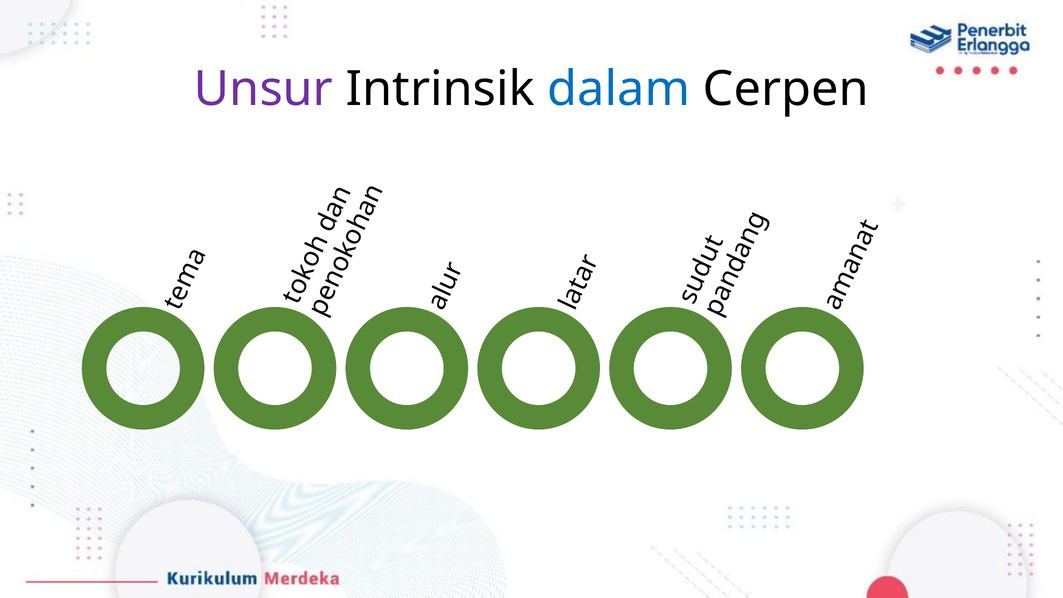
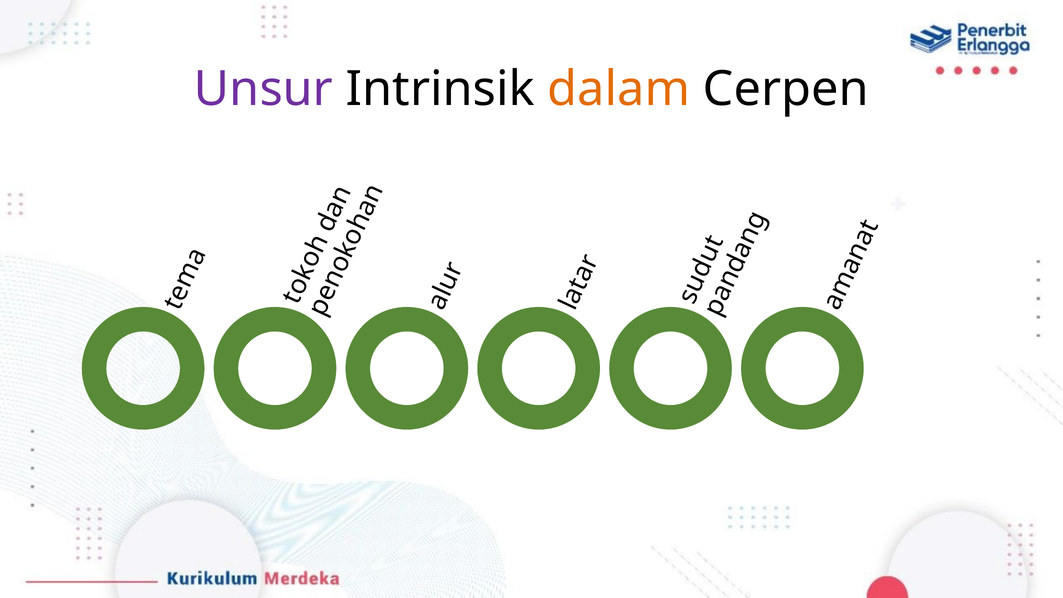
dalam colour: blue -> orange (619, 89)
